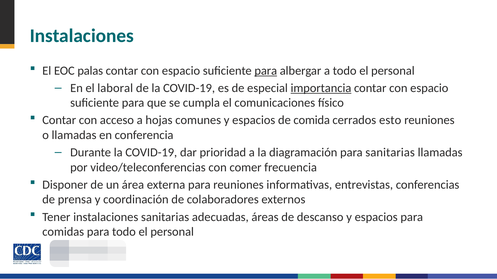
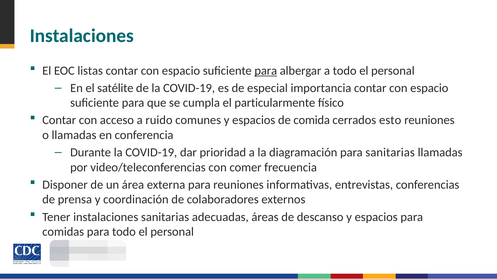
palas: palas -> listas (90, 71)
laboral: laboral -> satélite (115, 88)
importancia underline: present -> none (321, 88)
comunicaciones: comunicaciones -> particularmente (275, 103)
hojas: hojas -> ruido (159, 120)
